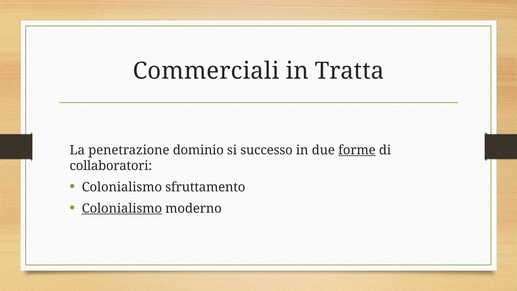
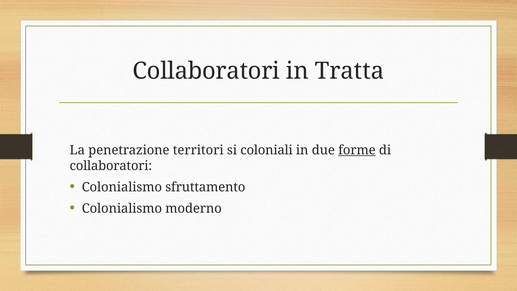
Commerciali: Commerciali -> Collaboratori (206, 71)
dominio: dominio -> territori (198, 150)
successo: successo -> coloniali (267, 150)
Colonialismo underline: present -> none (122, 208)
